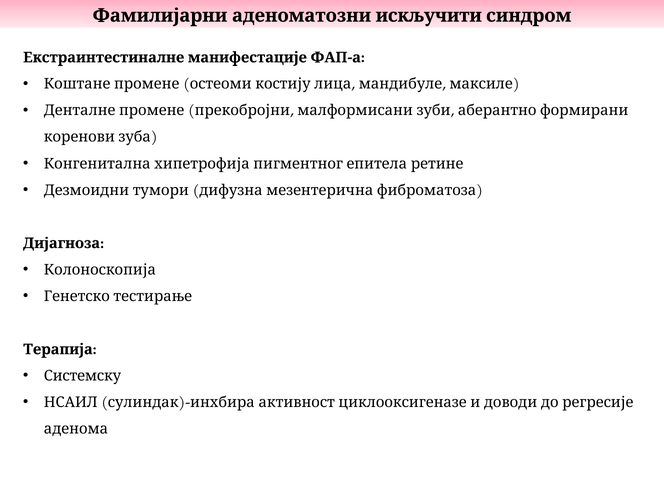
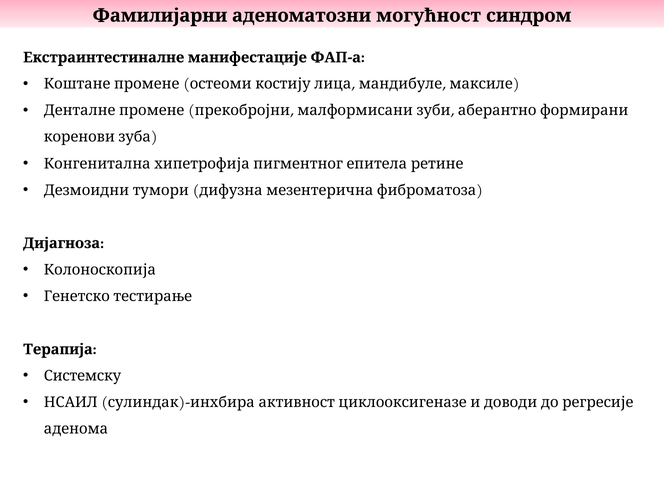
искључити: искључити -> могућност (429, 16)
